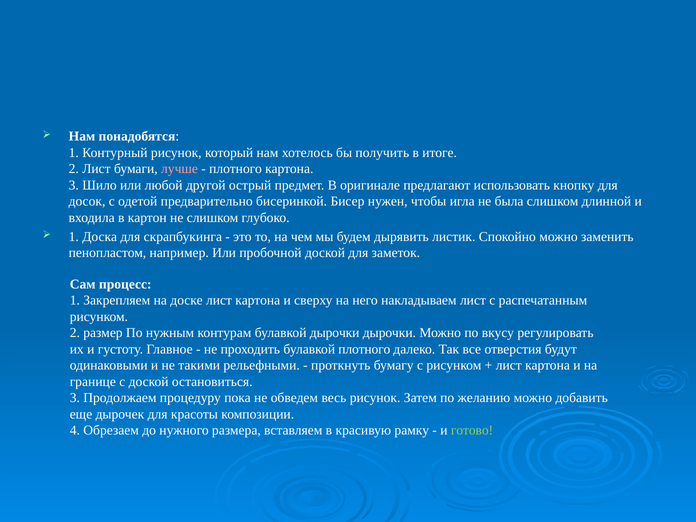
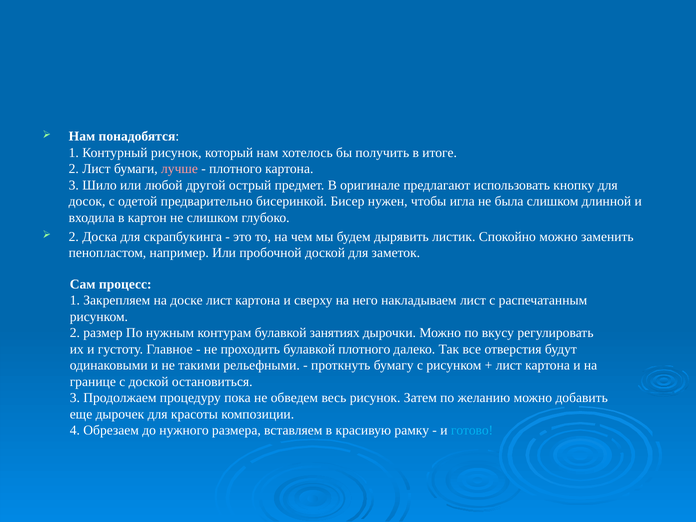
1: 1 -> 2 (74, 237)
булавкой дырочки: дырочки -> занятиях (335, 333)
готово colour: light green -> light blue (472, 431)
